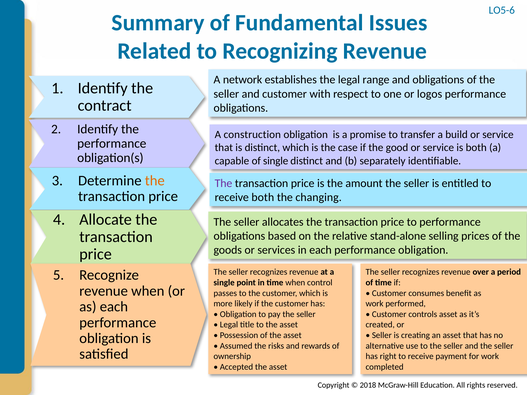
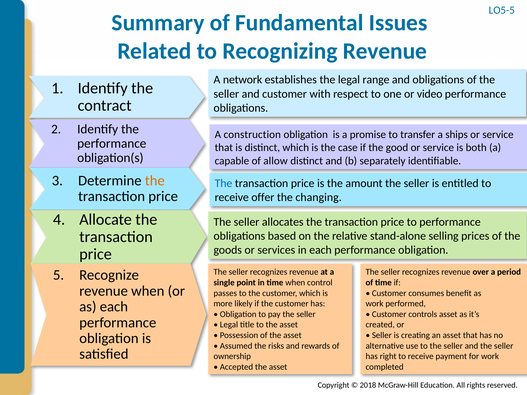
LO5-6: LO5-6 -> LO5-5 (502, 10)
logos: logos -> video (430, 94)
build: build -> ships (457, 134)
of single: single -> allow (276, 161)
The colour: purple -> blue (223, 183)
receive both: both -> offer (263, 197)
